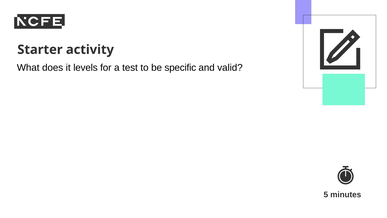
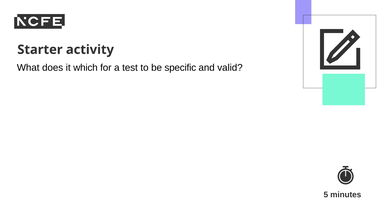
levels: levels -> which (85, 68)
